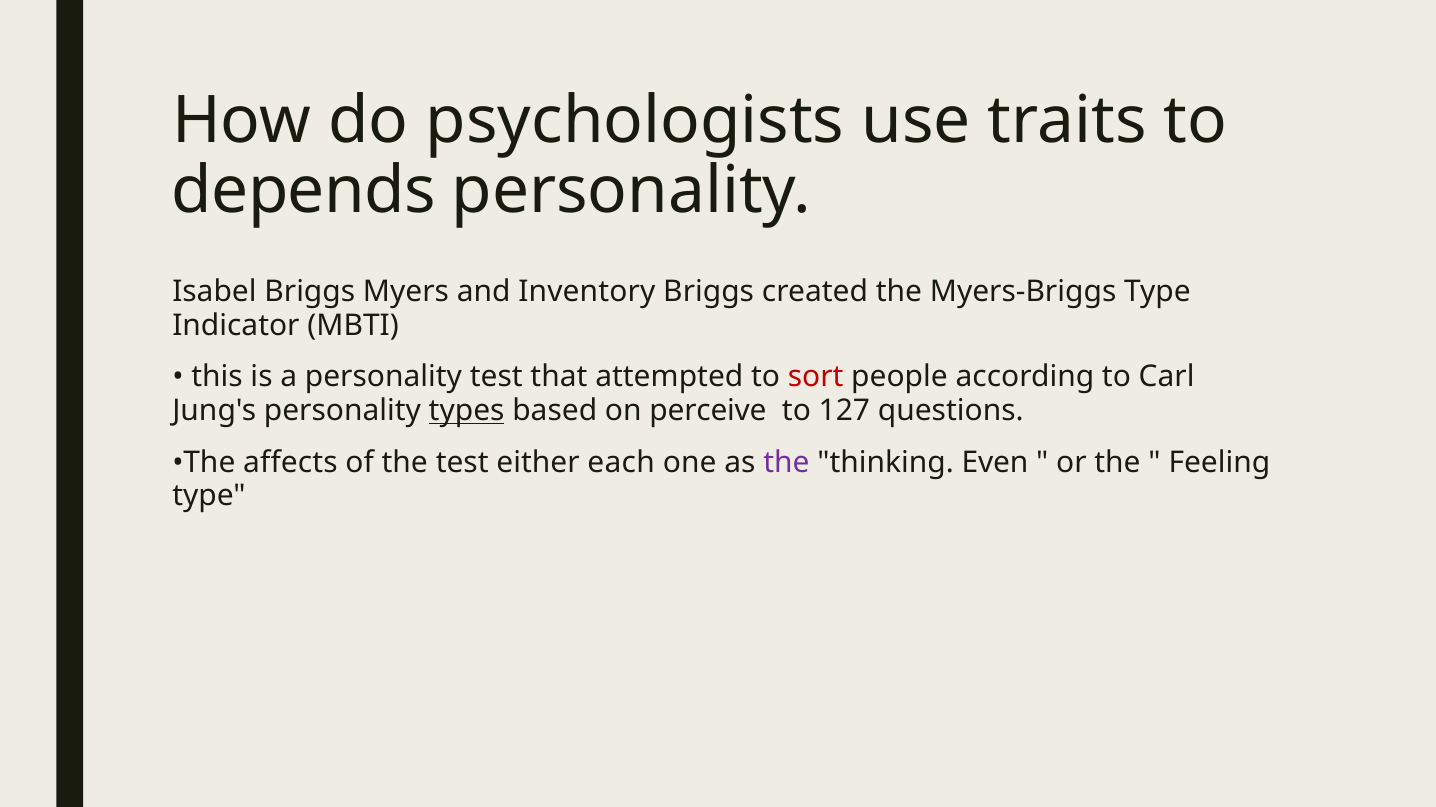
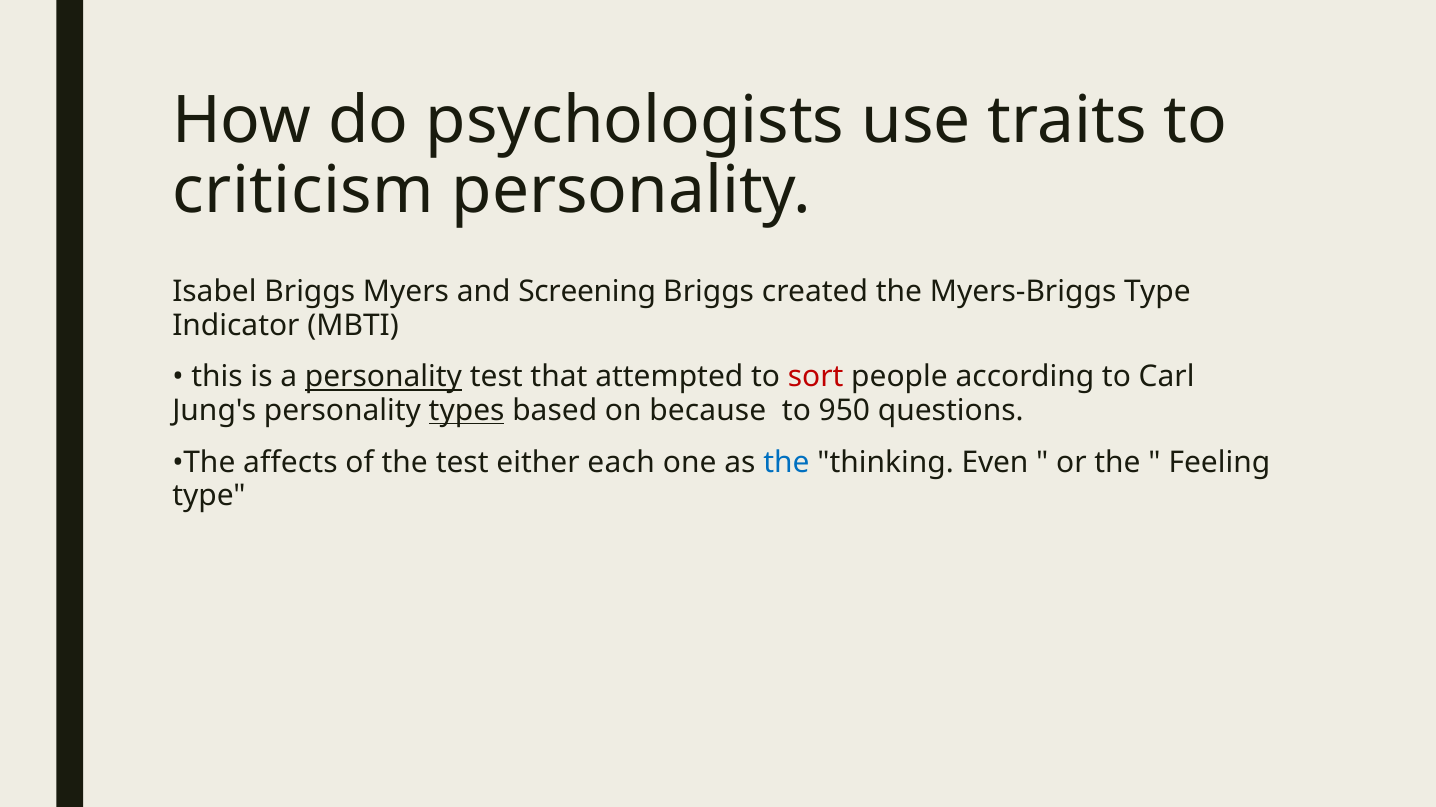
depends: depends -> criticism (303, 191)
Inventory: Inventory -> Screening (587, 292)
personality underline: none -> present (383, 377)
perceive: perceive -> because (708, 411)
127: 127 -> 950 (844, 411)
the colour: purple -> blue (786, 463)
